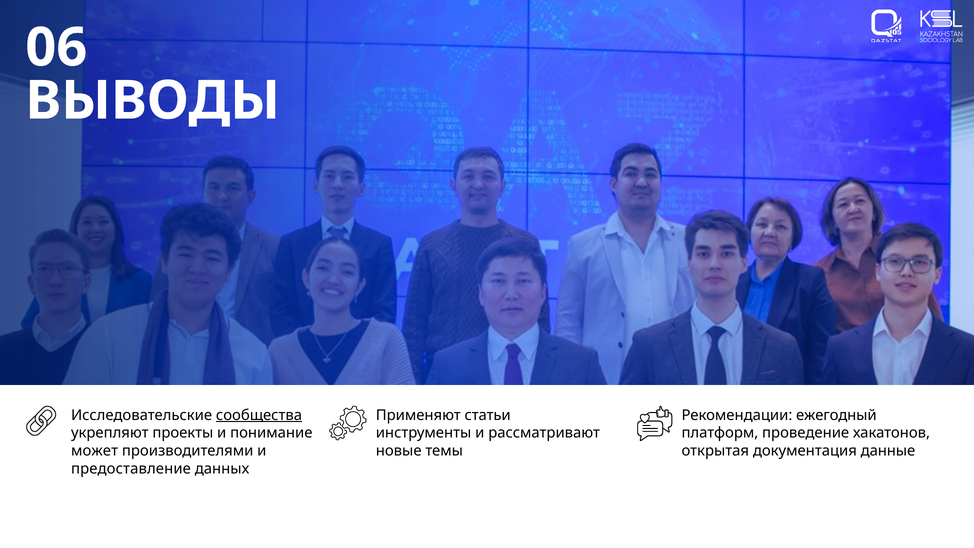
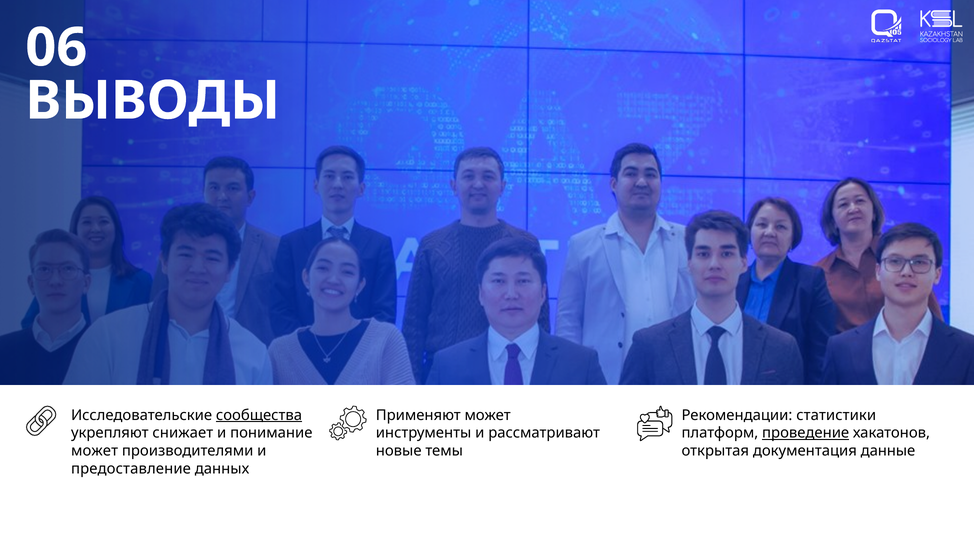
Применяют статьи: статьи -> может (488, 415)
ежегодный: ежегодный -> статистики (836, 415)
проекты: проекты -> снижает (183, 433)
проведение underline: none -> present (806, 433)
